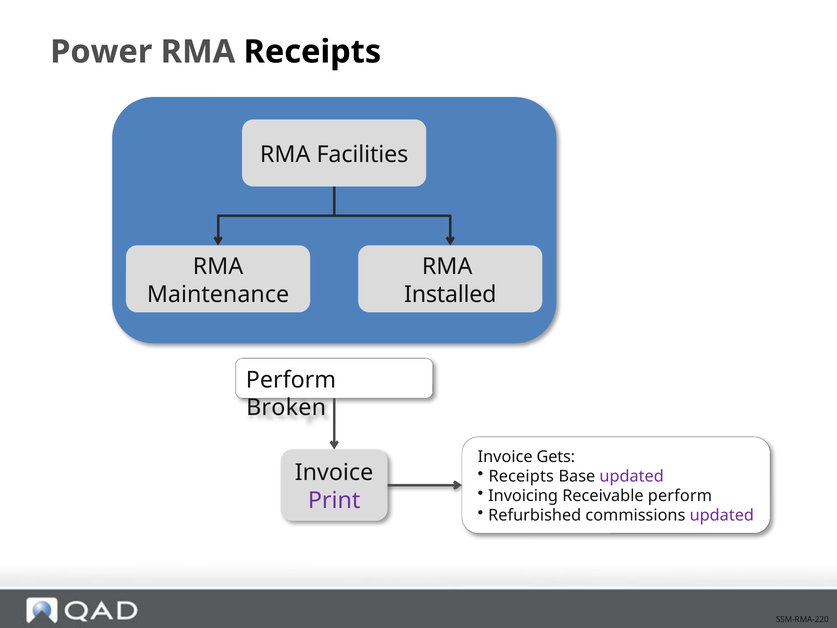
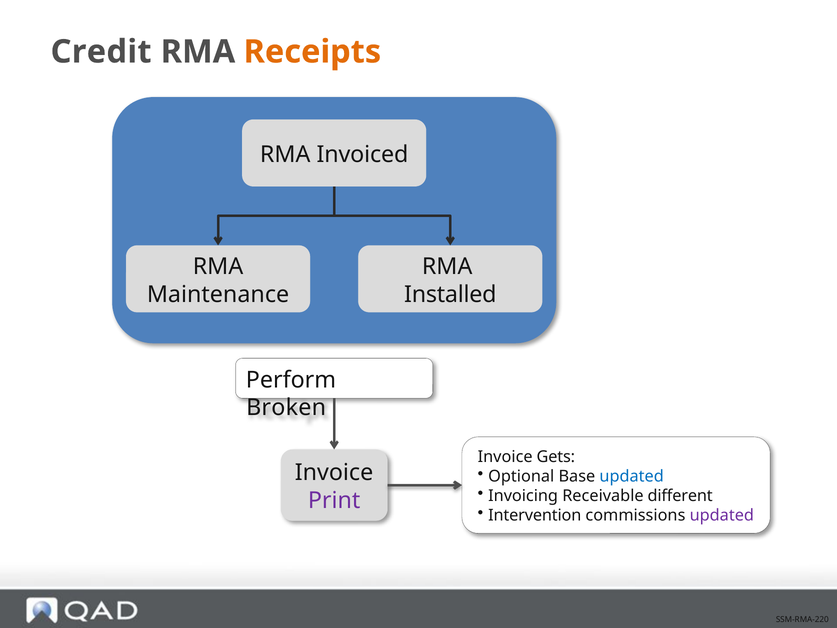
Power: Power -> Credit (101, 52)
Receipts colour: black -> orange (312, 52)
Facilities: Facilities -> Invoiced (362, 155)
Receipts: Receipts -> Optional (521, 476)
updated colour: purple -> blue (632, 476)
Receivable perform: perform -> different (680, 496)
Refurbished: Refurbished -> Intervention (535, 515)
